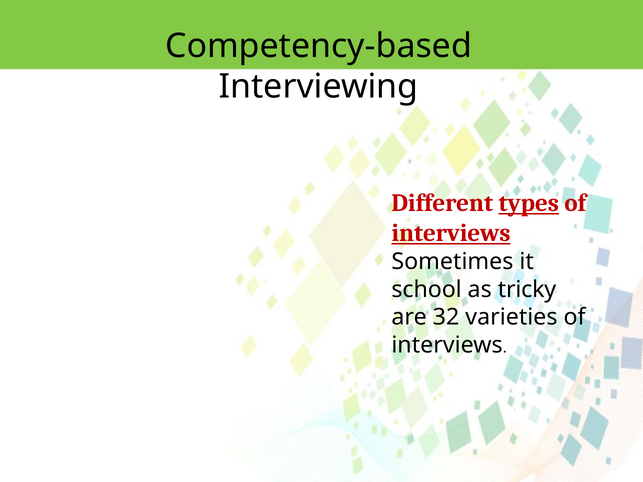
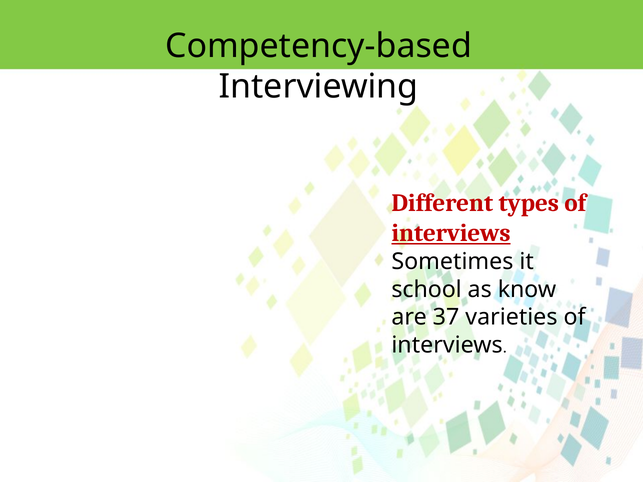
types underline: present -> none (529, 203)
tricky: tricky -> know (527, 290)
32: 32 -> 37 (446, 317)
